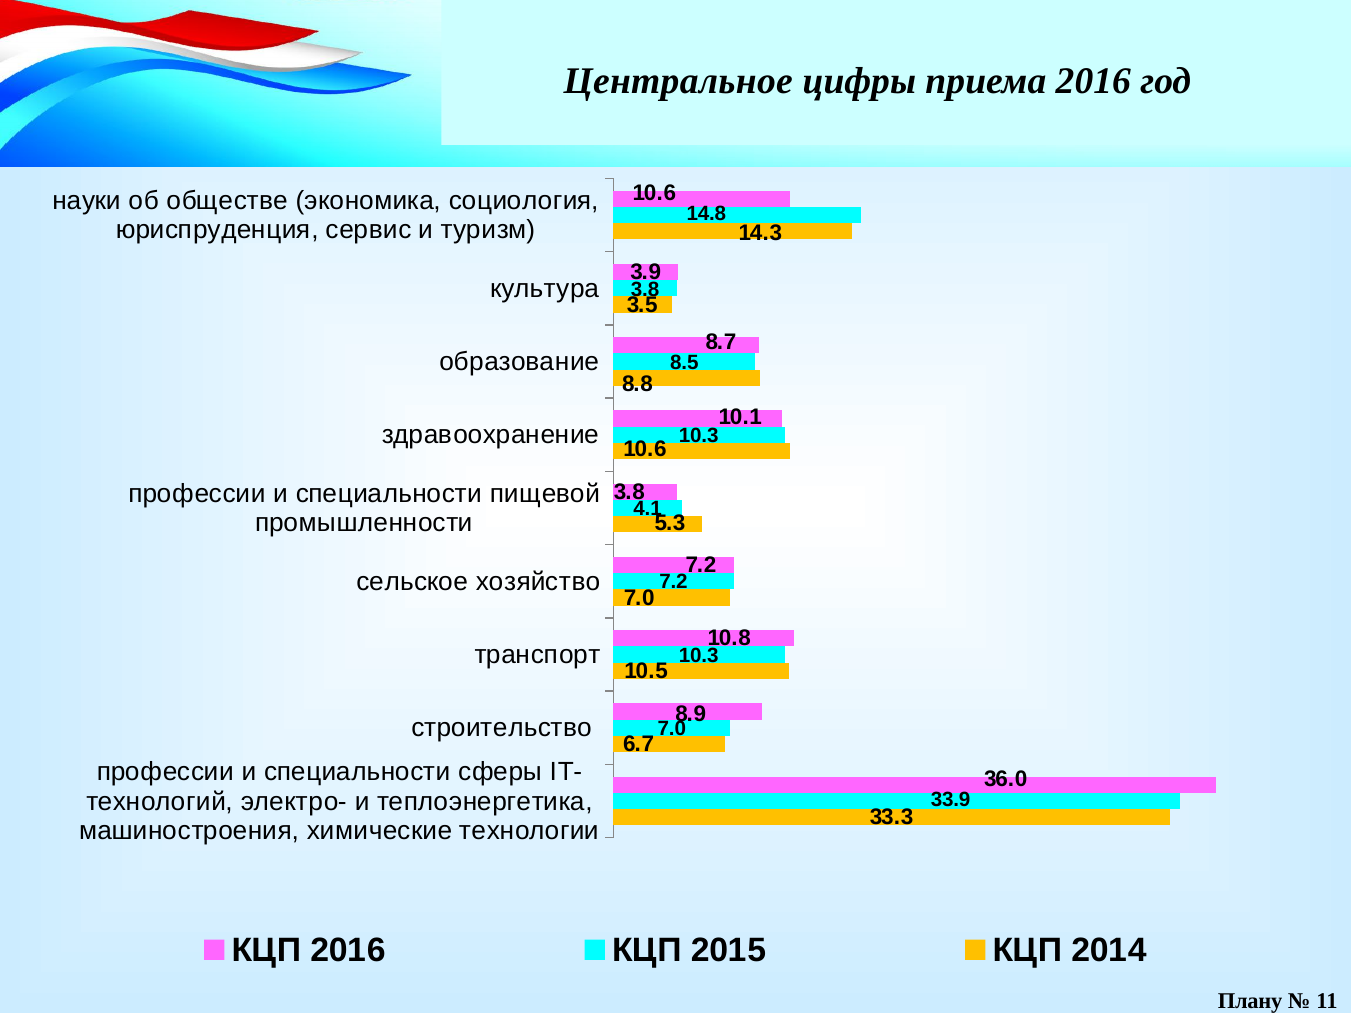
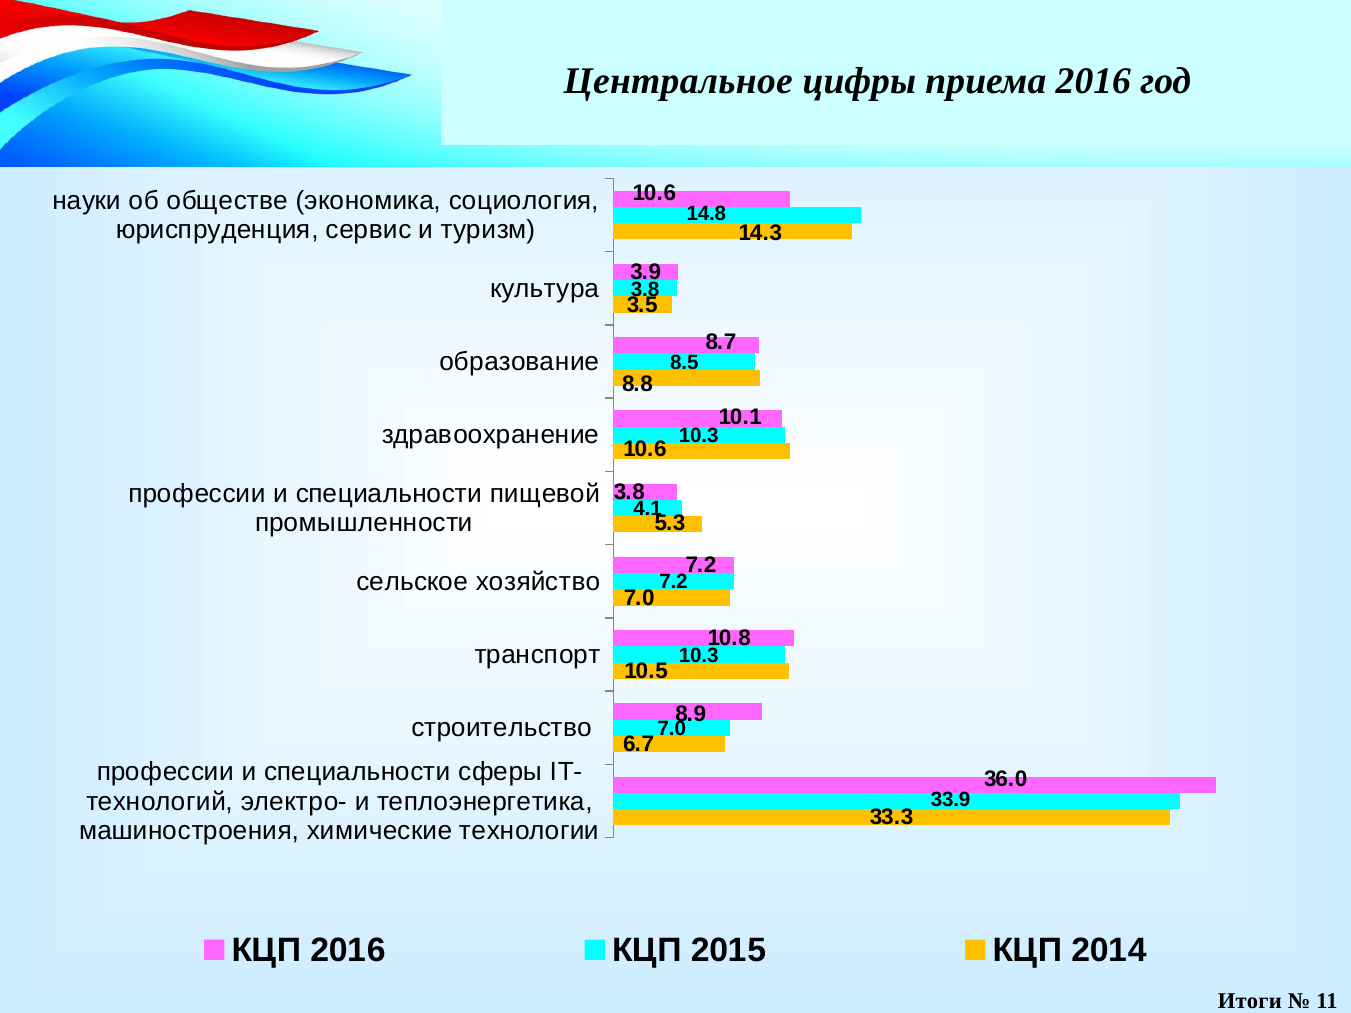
Плану: Плану -> Итоги (1250, 1002)
